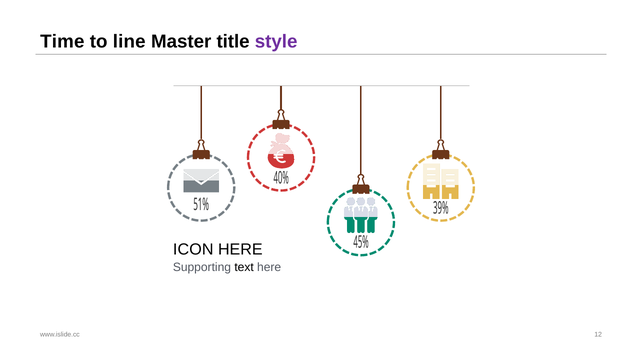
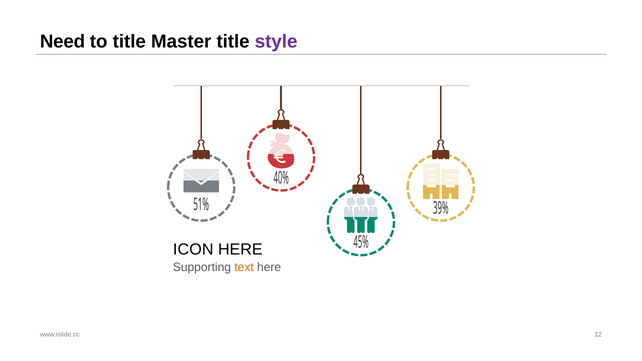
Time: Time -> Need (63, 42)
to line: line -> title (129, 42)
text colour: black -> orange (244, 267)
